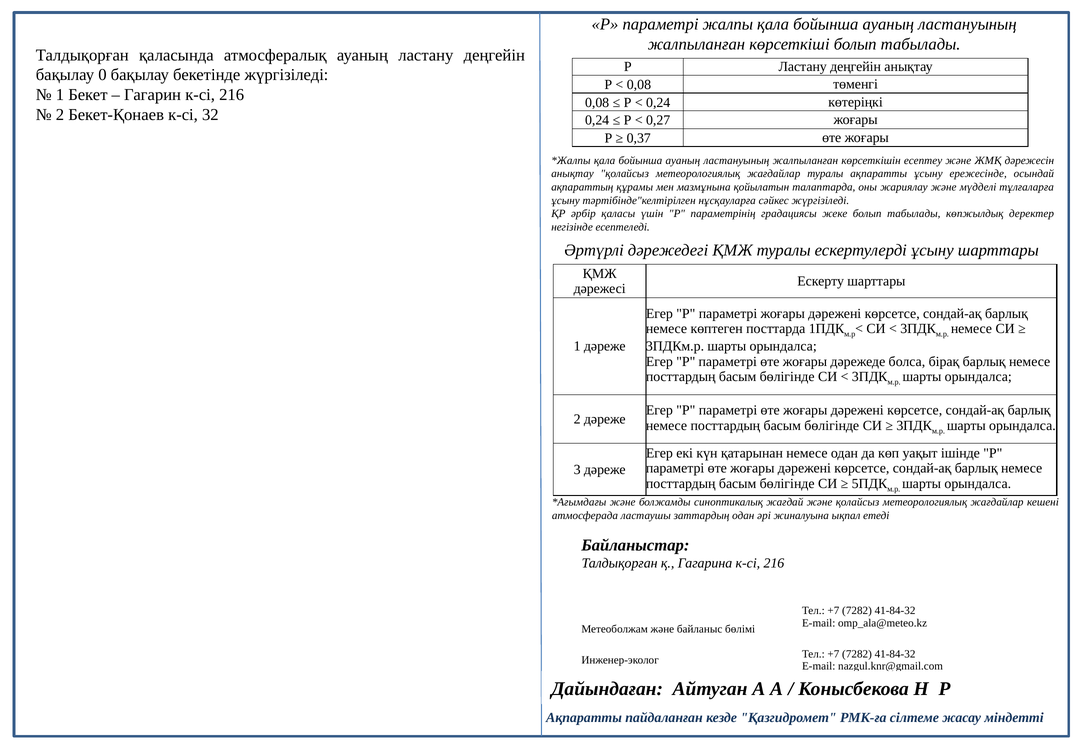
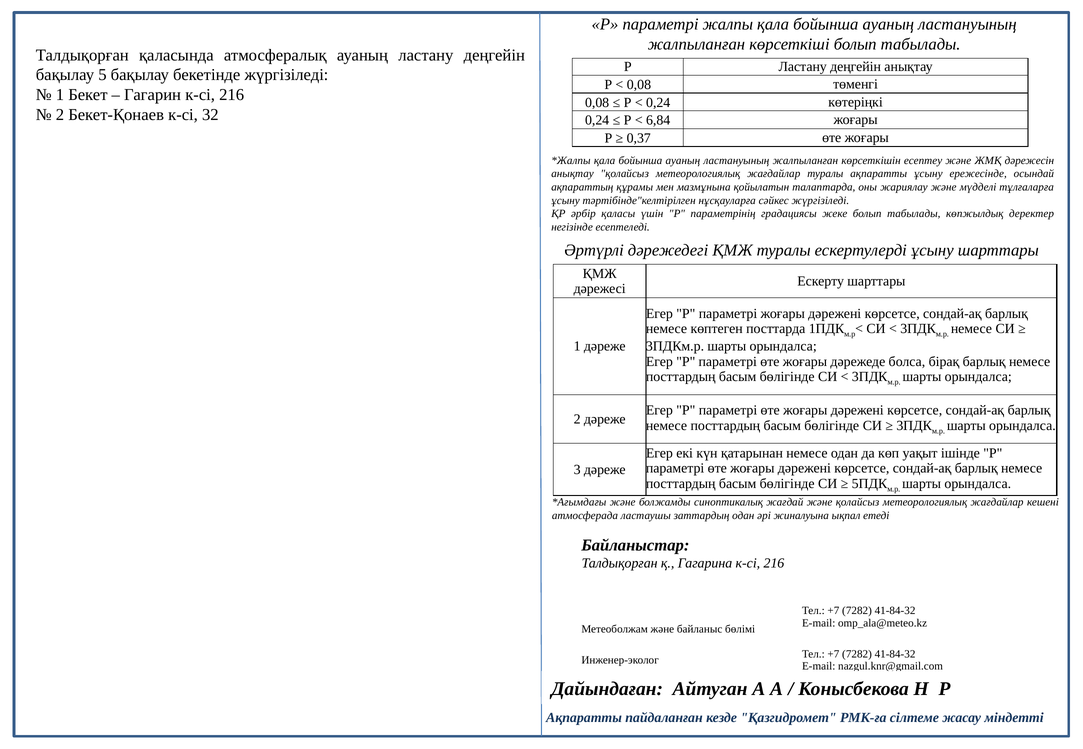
0: 0 -> 5 (102, 75)
0,27: 0,27 -> 6,84 (658, 120)
